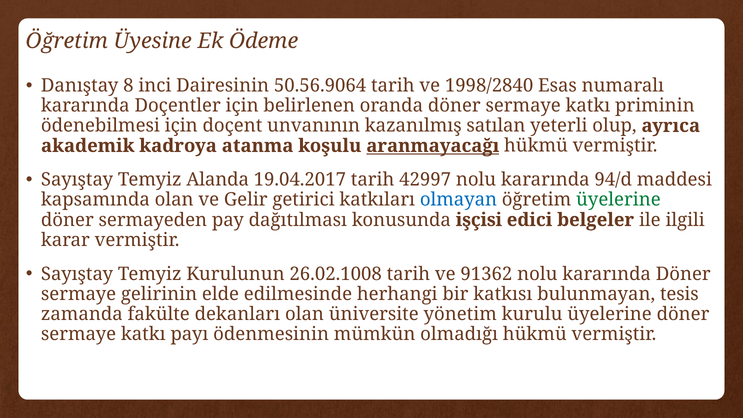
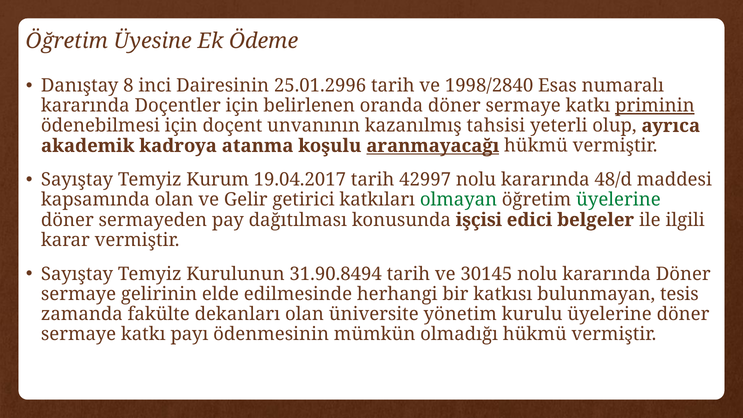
50.56.9064: 50.56.9064 -> 25.01.2996 (320, 86)
priminin underline: none -> present (655, 106)
satılan: satılan -> tahsisi (496, 126)
Alanda: Alanda -> Kurum (218, 180)
94/d: 94/d -> 48/d (613, 180)
olmayan colour: blue -> green (458, 200)
26.02.1008: 26.02.1008 -> 31.90.8494 (336, 274)
91362: 91362 -> 30145 (486, 274)
